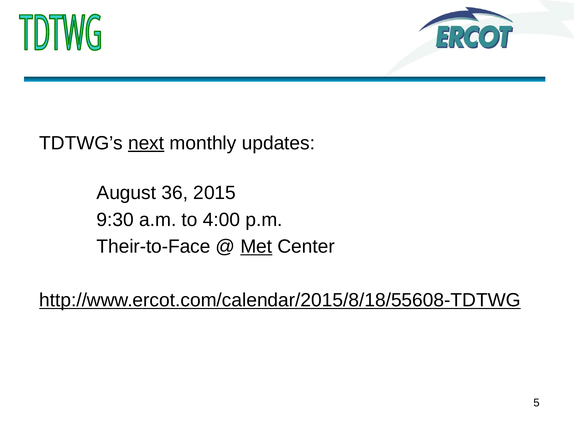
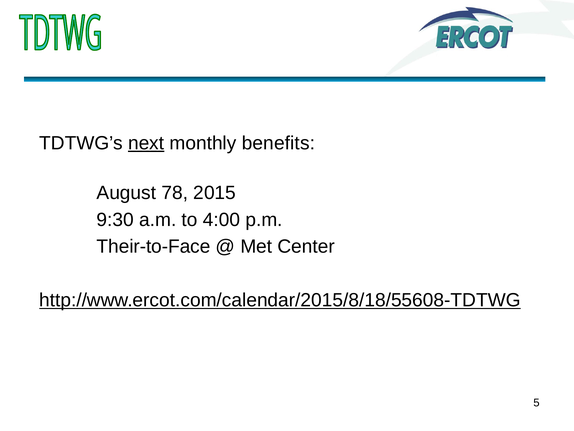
updates: updates -> benefits (278, 143)
36: 36 -> 78 (175, 193)
Met underline: present -> none (256, 246)
